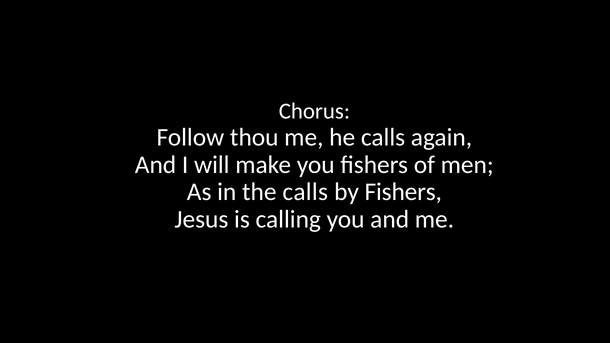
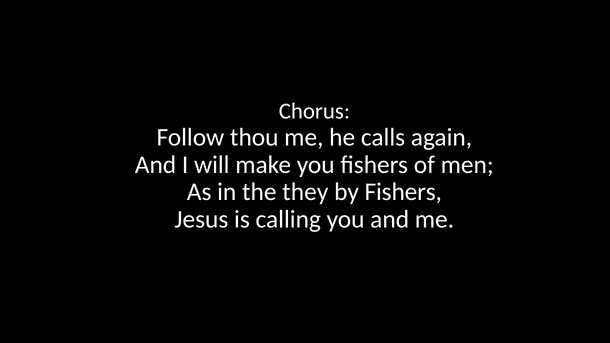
the calls: calls -> they (305, 192)
